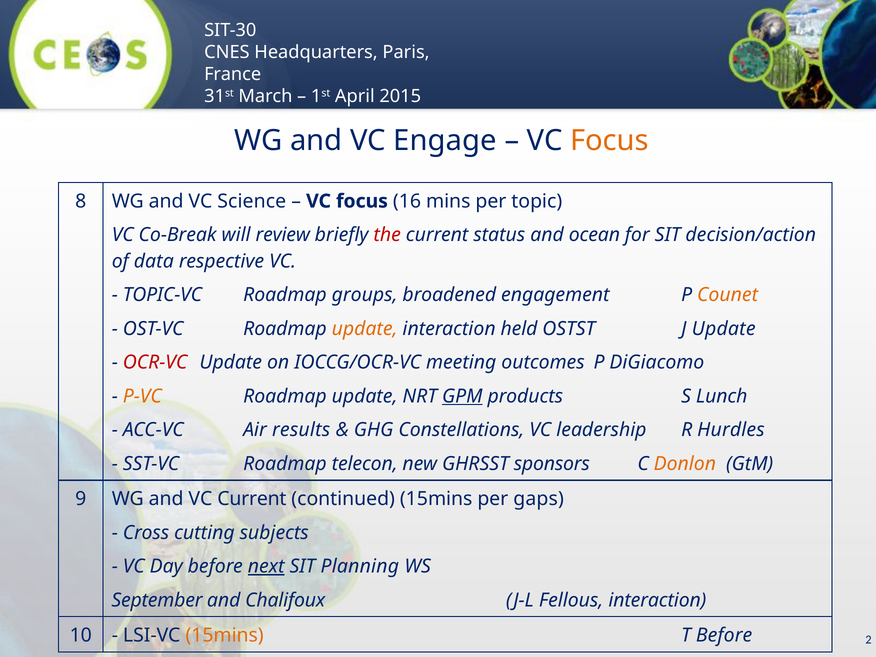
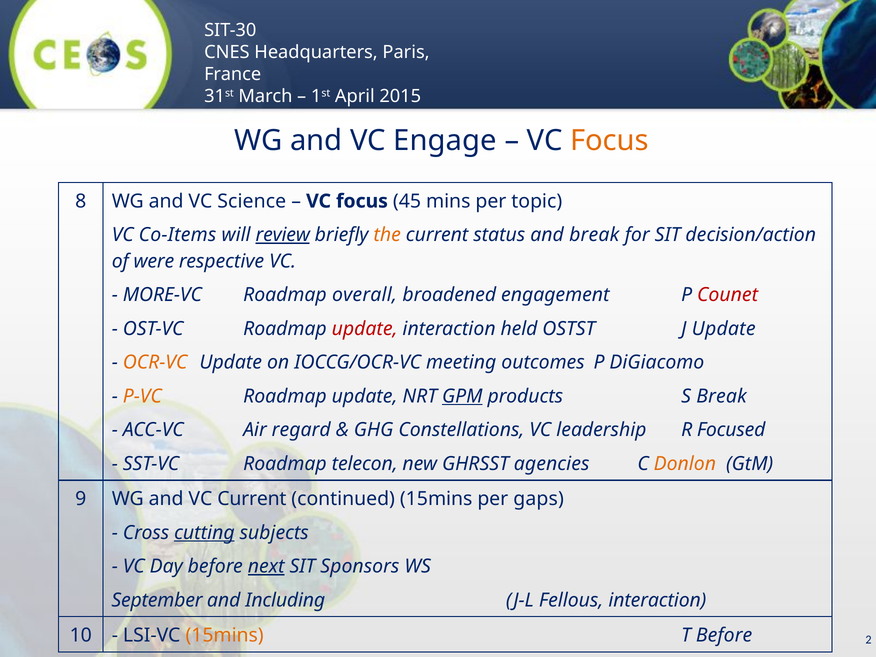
16: 16 -> 45 (407, 201)
Co-Break: Co-Break -> Co-Items (178, 235)
review underline: none -> present (283, 235)
the colour: red -> orange (387, 235)
and ocean: ocean -> break (594, 235)
data: data -> were (154, 261)
TOPIC-VC: TOPIC-VC -> MORE-VC (162, 295)
groups: groups -> overall (365, 295)
Counet colour: orange -> red (728, 295)
update colour: orange -> red (365, 329)
OCR-VC colour: red -> orange (155, 363)
S Lunch: Lunch -> Break (722, 396)
results: results -> regard (301, 430)
Hurdles: Hurdles -> Focused (731, 430)
sponsors: sponsors -> agencies (552, 464)
cutting underline: none -> present (204, 533)
Planning: Planning -> Sponsors (360, 566)
Chalifoux: Chalifoux -> Including (285, 600)
